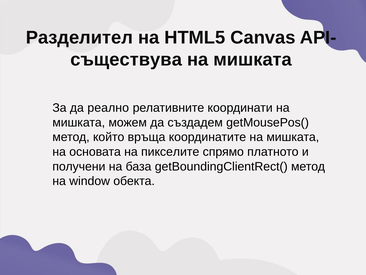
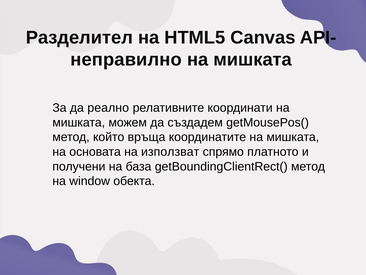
съществува: съществува -> неправилно (126, 60)
пикселите: пикселите -> използват (170, 152)
